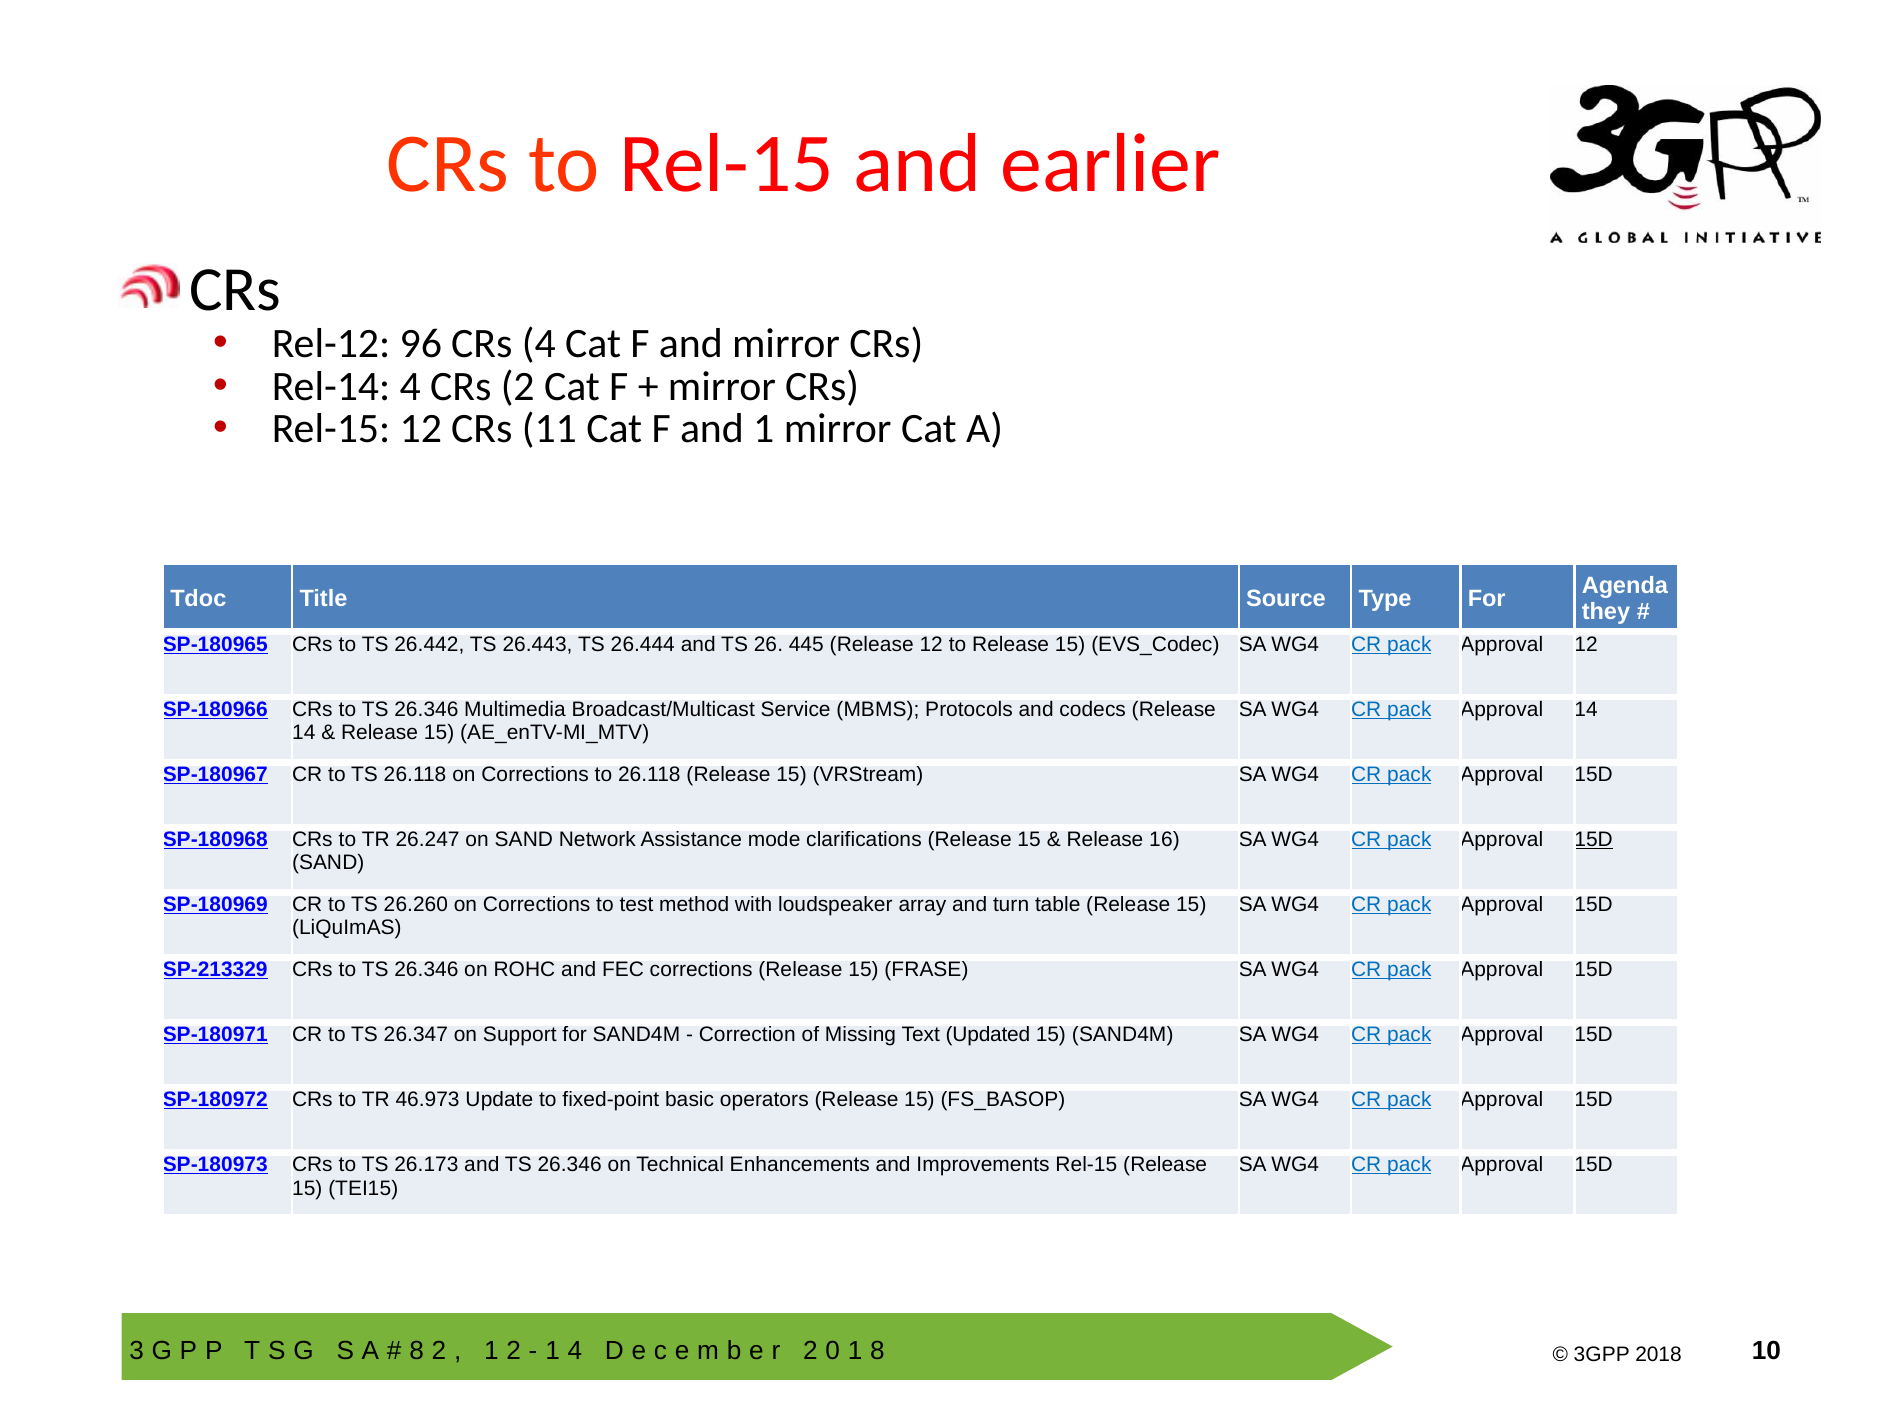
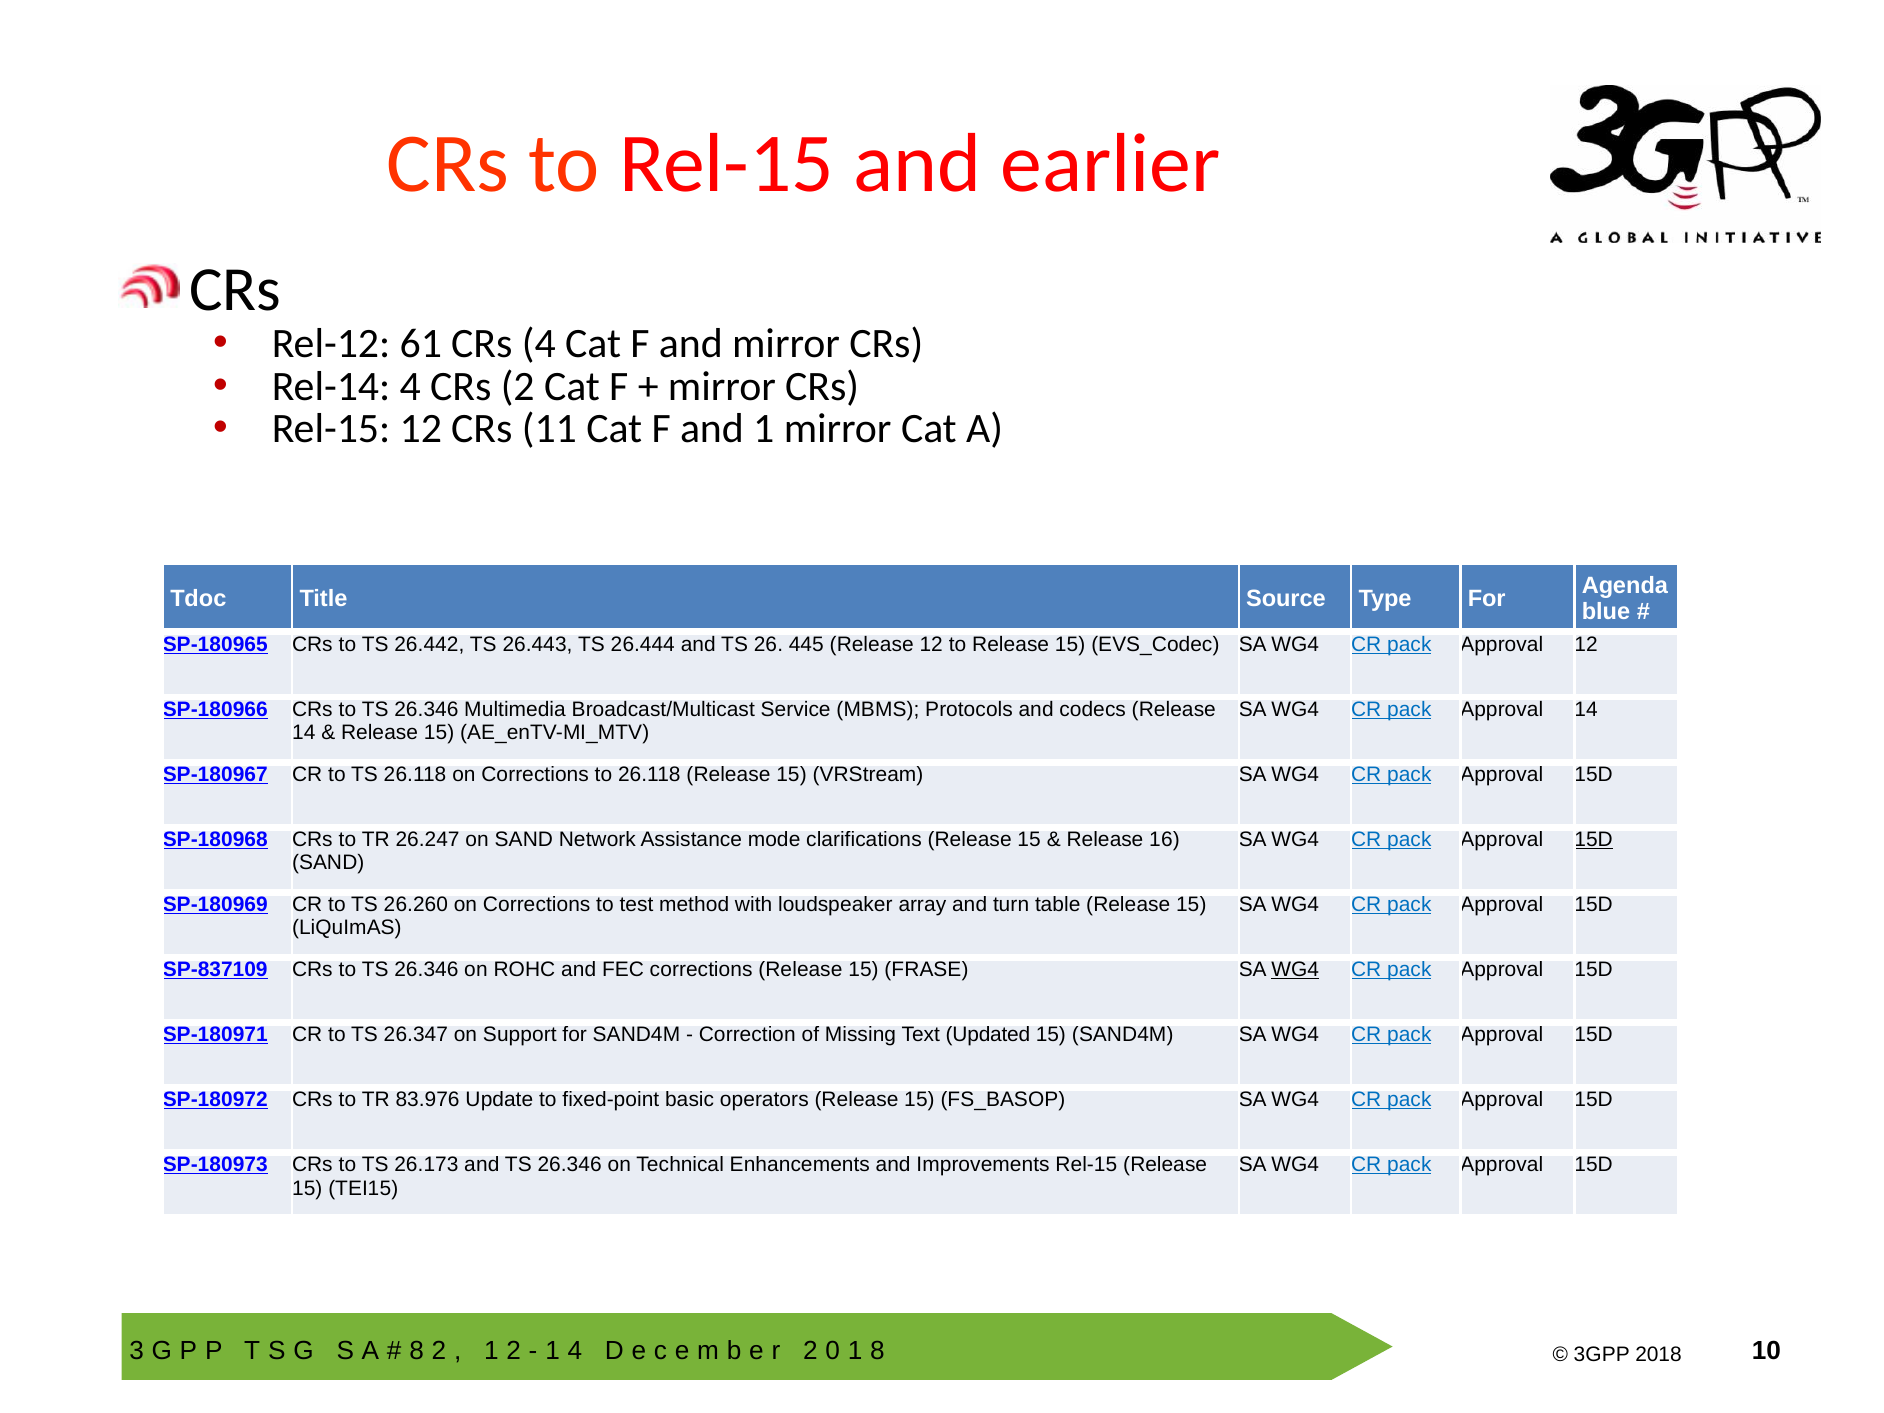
96: 96 -> 61 (421, 344)
they: they -> blue (1606, 612)
SP-213329: SP-213329 -> SP-837109 (215, 969)
WG4 underline: none -> present (1295, 969)
46.973: 46.973 -> 83.976 (428, 1100)
